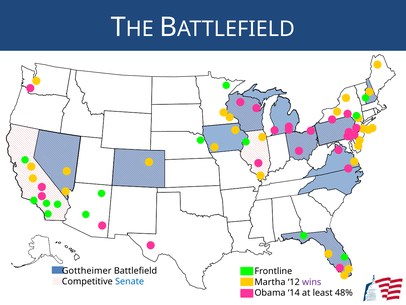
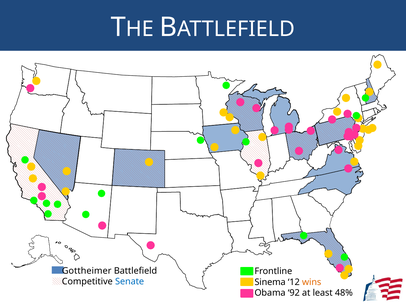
Martha: Martha -> Sinema (270, 282)
wins colour: purple -> orange (312, 282)
14: 14 -> 92 (294, 293)
